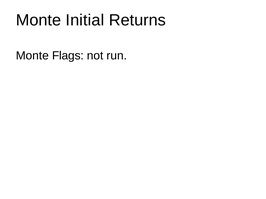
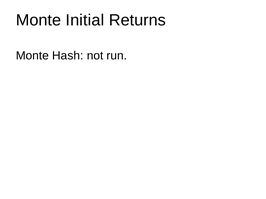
Flags: Flags -> Hash (68, 56)
